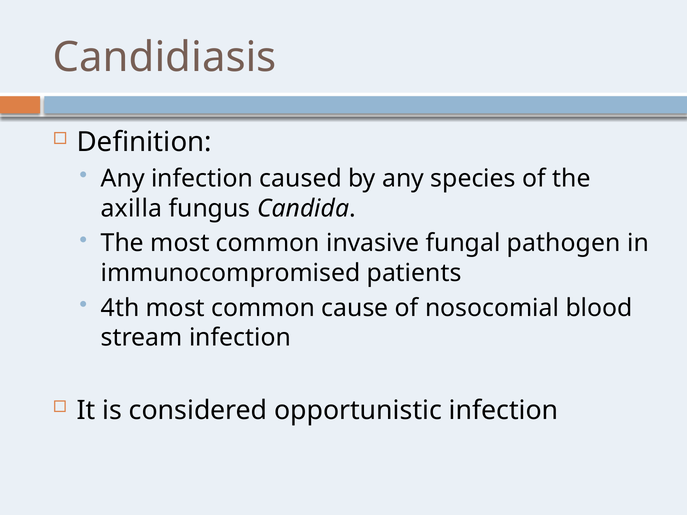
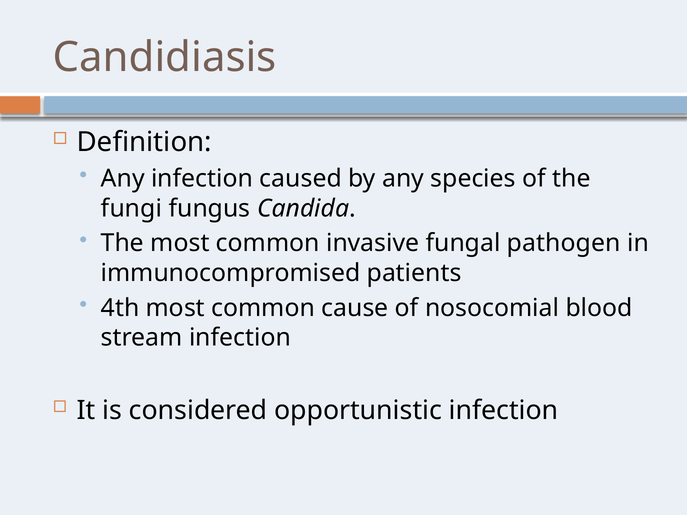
axilla: axilla -> fungi (132, 208)
